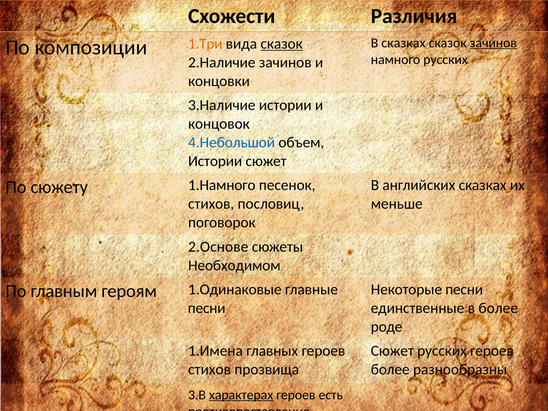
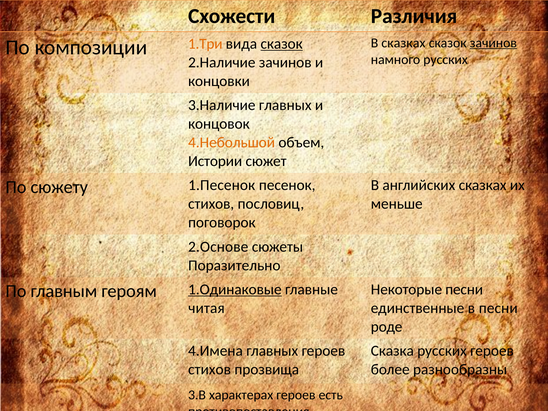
3.Наличие истории: истории -> главных (285, 105)
4.Небольшой colour: blue -> orange (232, 142)
1.Намного: 1.Намного -> 1.Песенок (222, 185)
Необходимом: Необходимом -> Поразительно (234, 265)
1.Одинаковые underline: none -> present (235, 289)
песни: песни -> читая (207, 308)
в более: более -> песни (498, 308)
1.Имена: 1.Имена -> 4.Имена (215, 351)
Сюжет: Сюжет -> Сказка (392, 351)
характерах underline: present -> none (241, 395)
